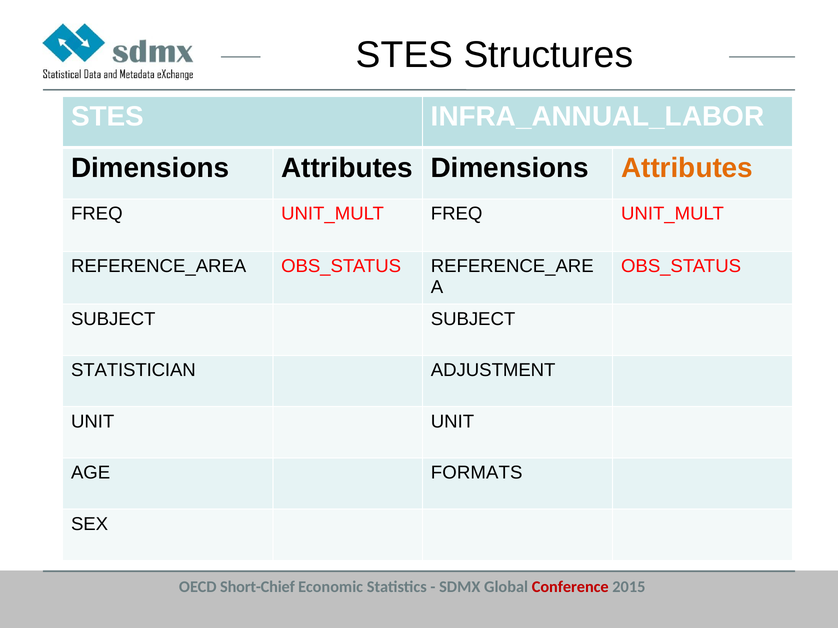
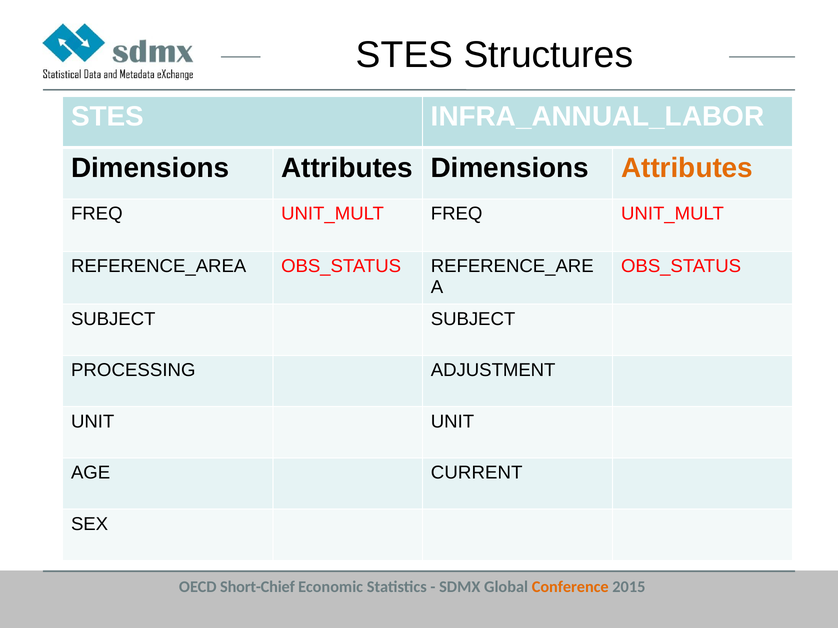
STATISTICIAN: STATISTICIAN -> PROCESSING (133, 371)
FORMATS: FORMATS -> CURRENT (477, 473)
Conference colour: red -> orange (570, 587)
